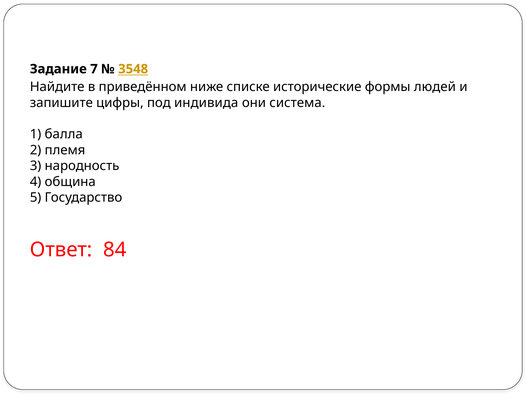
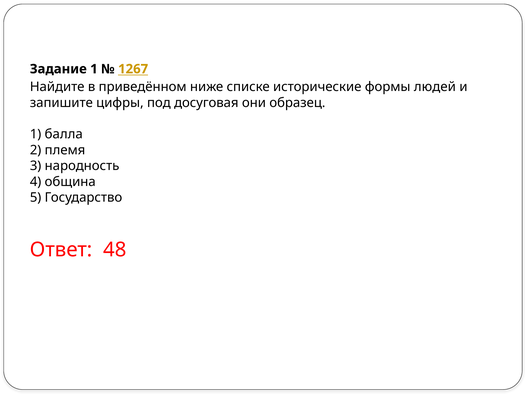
Задание 7: 7 -> 1 (94, 69)
3548: 3548 -> 1267 (133, 69)
индивида: индивида -> досуговая (206, 103)
система: система -> образец (297, 103)
84: 84 -> 48 (115, 249)
